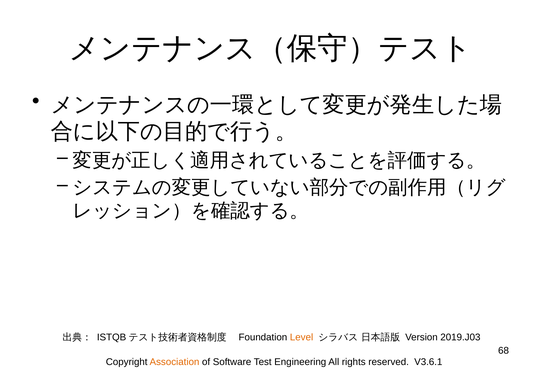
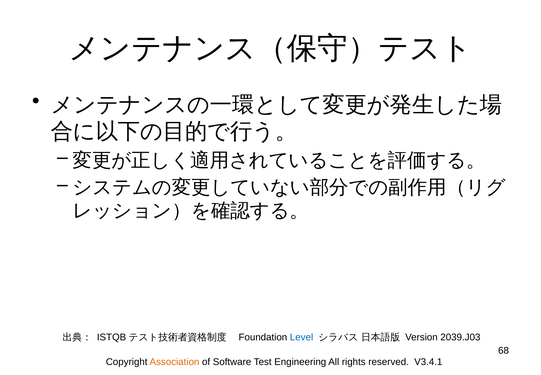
Level colour: orange -> blue (302, 337)
2019.J03: 2019.J03 -> 2039.J03 (460, 337)
V3.6.1: V3.6.1 -> V3.4.1 (428, 361)
